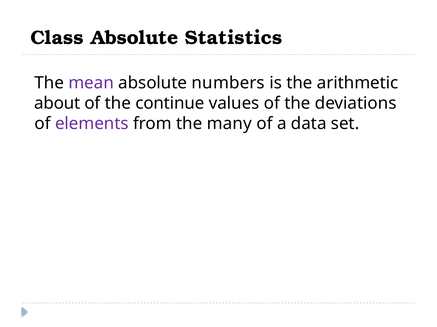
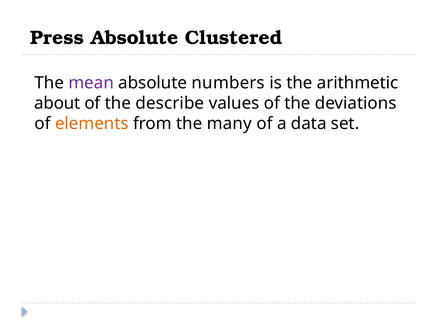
Class: Class -> Press (57, 38)
Statistics: Statistics -> Clustered (234, 38)
continue: continue -> describe (170, 104)
elements colour: purple -> orange (92, 124)
